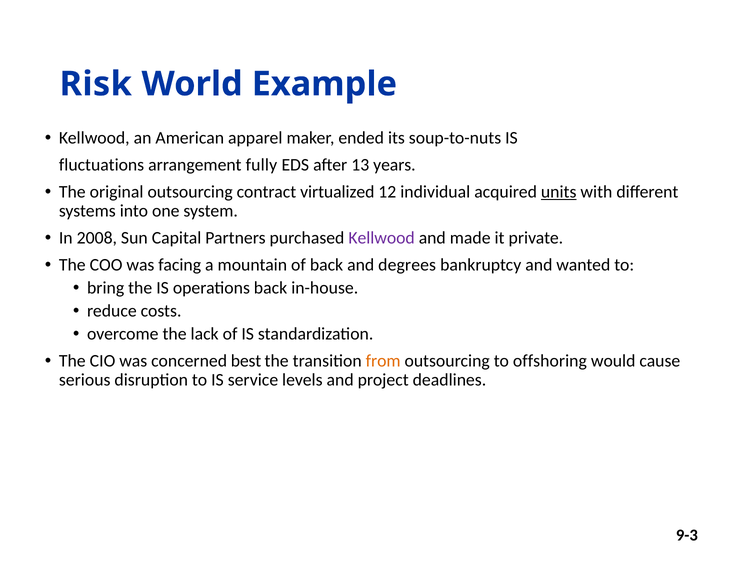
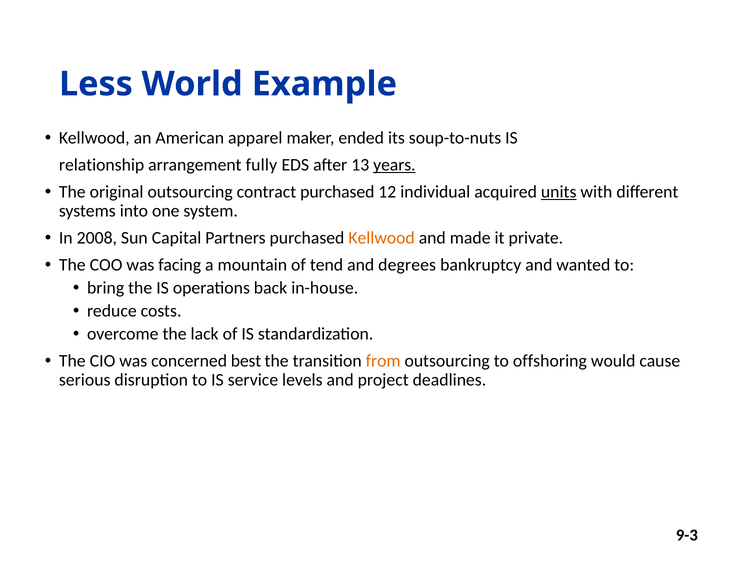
Risk: Risk -> Less (96, 84)
fluctuations: fluctuations -> relationship (102, 165)
years underline: none -> present (394, 165)
contract virtualized: virtualized -> purchased (337, 192)
Kellwood colour: purple -> orange (382, 238)
of back: back -> tend (327, 265)
